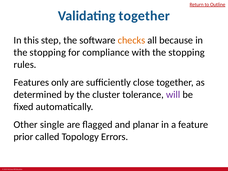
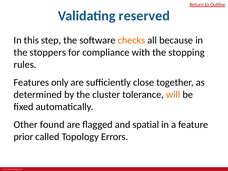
Validating together: together -> reserved (144, 16)
stopping: stopping -> stoppers (48, 52)
will colour: purple -> orange (173, 95)
single: single -> found (52, 125)
planar: planar -> spatial (146, 125)
